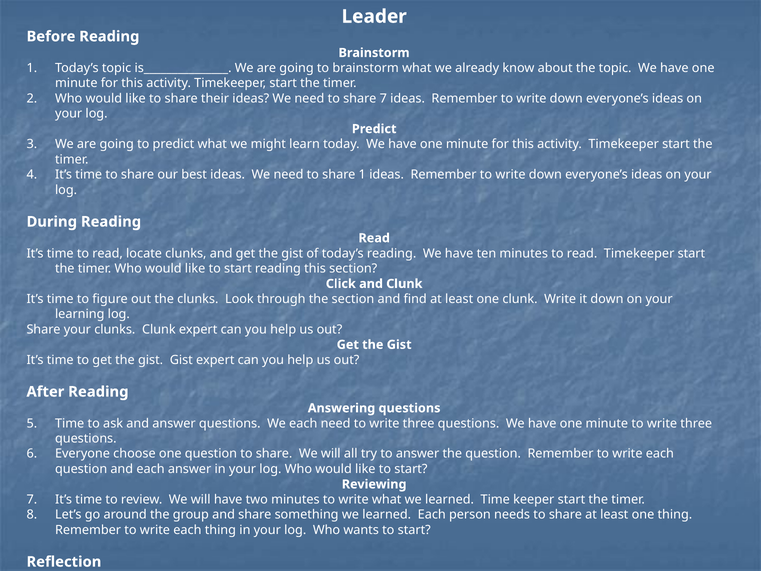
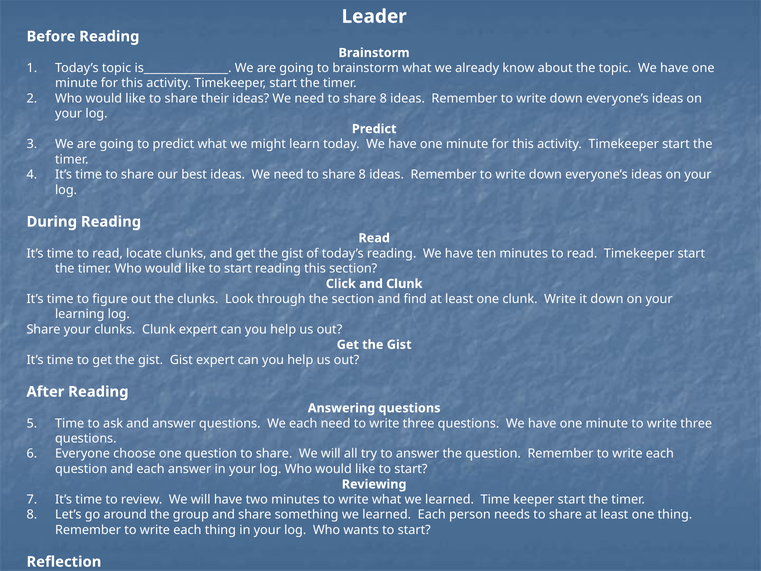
7: 7 -> 8 (383, 98)
1: 1 -> 8 (362, 175)
